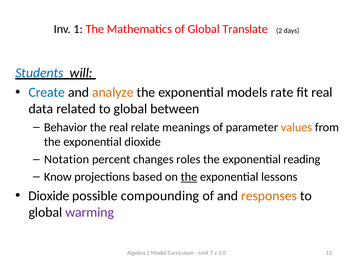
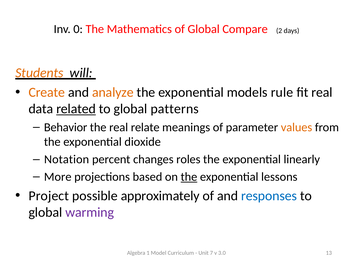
Inv 1: 1 -> 0 (78, 29)
Translate: Translate -> Compare (245, 29)
Students colour: blue -> orange (39, 73)
Create colour: blue -> orange (47, 92)
rate: rate -> rule (282, 92)
related underline: none -> present (76, 109)
between: between -> patterns (175, 109)
reading: reading -> linearly (302, 159)
Know: Know -> More (58, 177)
Dioxide: Dioxide -> Project (49, 196)
compounding: compounding -> approximately (160, 196)
responses colour: orange -> blue (269, 196)
